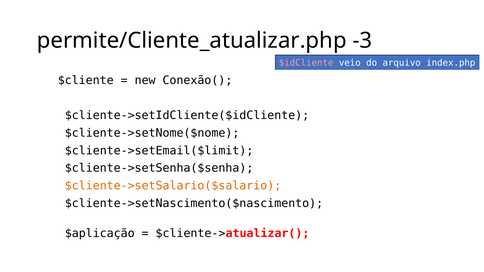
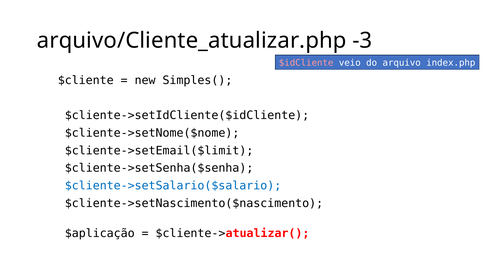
permite/Cliente_atualizar.php: permite/Cliente_atualizar.php -> arquivo/Cliente_atualizar.php (192, 41)
Conexão(: Conexão( -> Simples( (197, 80)
$cliente->setSalario($salario colour: orange -> blue (173, 186)
